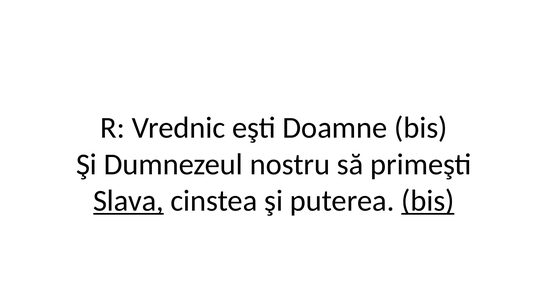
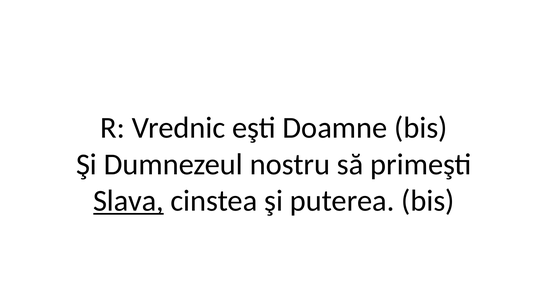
bis underline: present -> none (428, 201)
